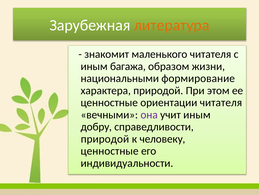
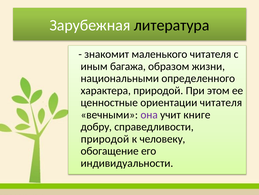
литература colour: orange -> black (172, 25)
формирование: формирование -> определенного (198, 78)
учит иным: иным -> книге (197, 114)
ценностные: ценностные -> обогащение (110, 151)
